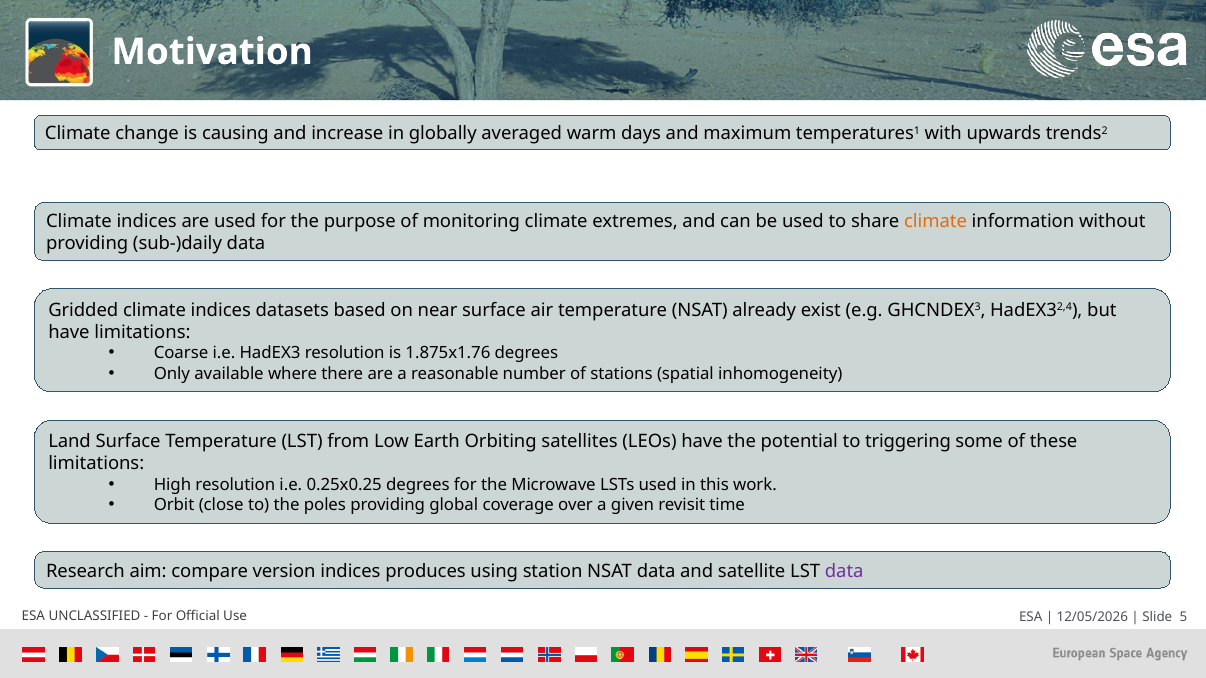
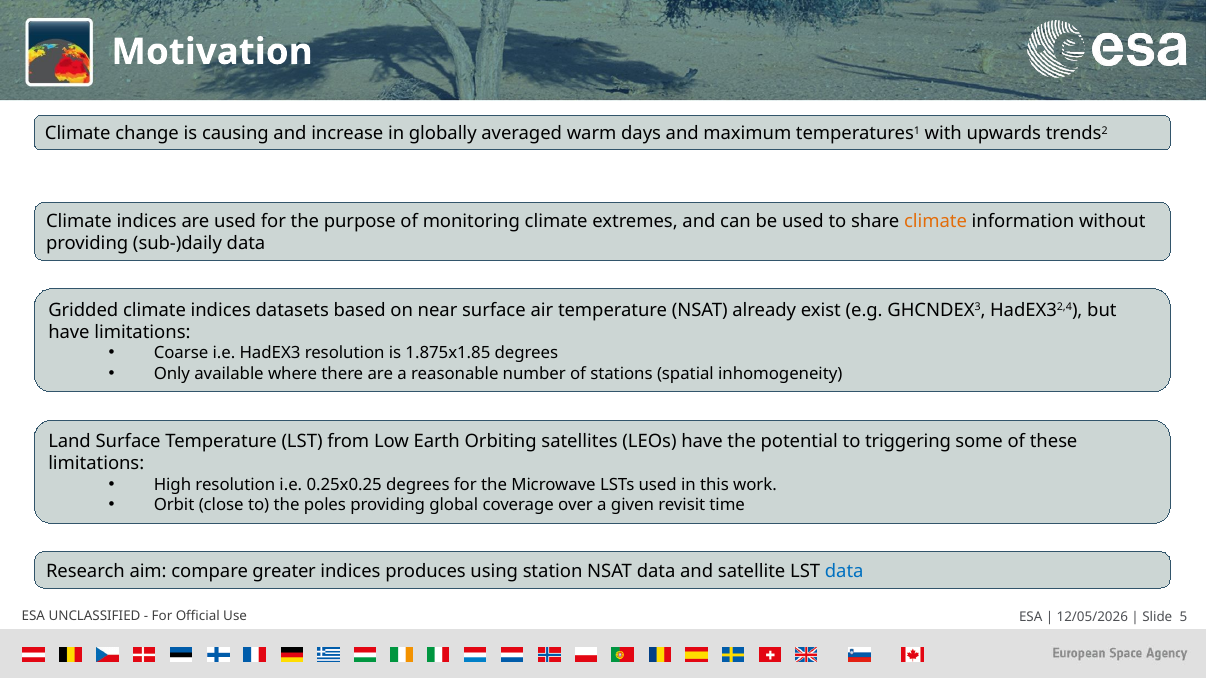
1.875x1.76: 1.875x1.76 -> 1.875x1.85 (448, 354)
version: version -> greater (284, 571)
data colour: purple -> blue (844, 571)
